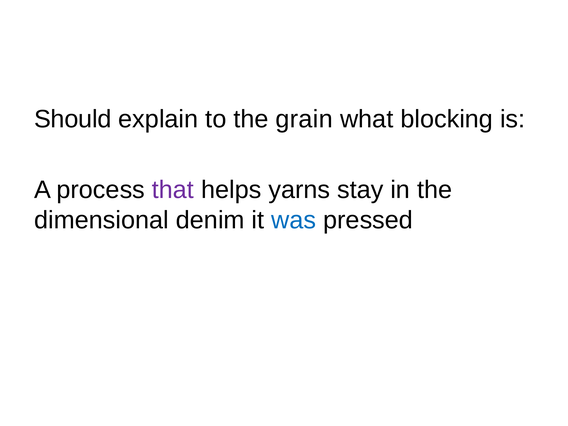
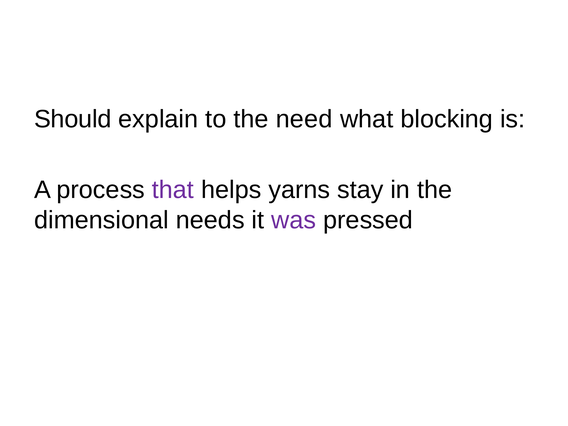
grain: grain -> need (304, 119)
denim: denim -> needs (210, 220)
was colour: blue -> purple (294, 220)
